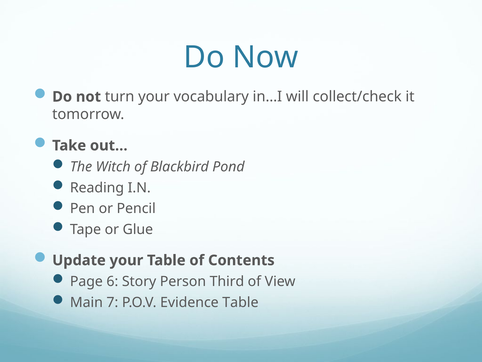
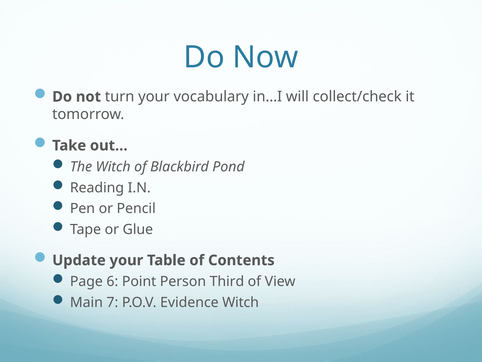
Story: Story -> Point (139, 281)
Evidence Table: Table -> Witch (241, 302)
